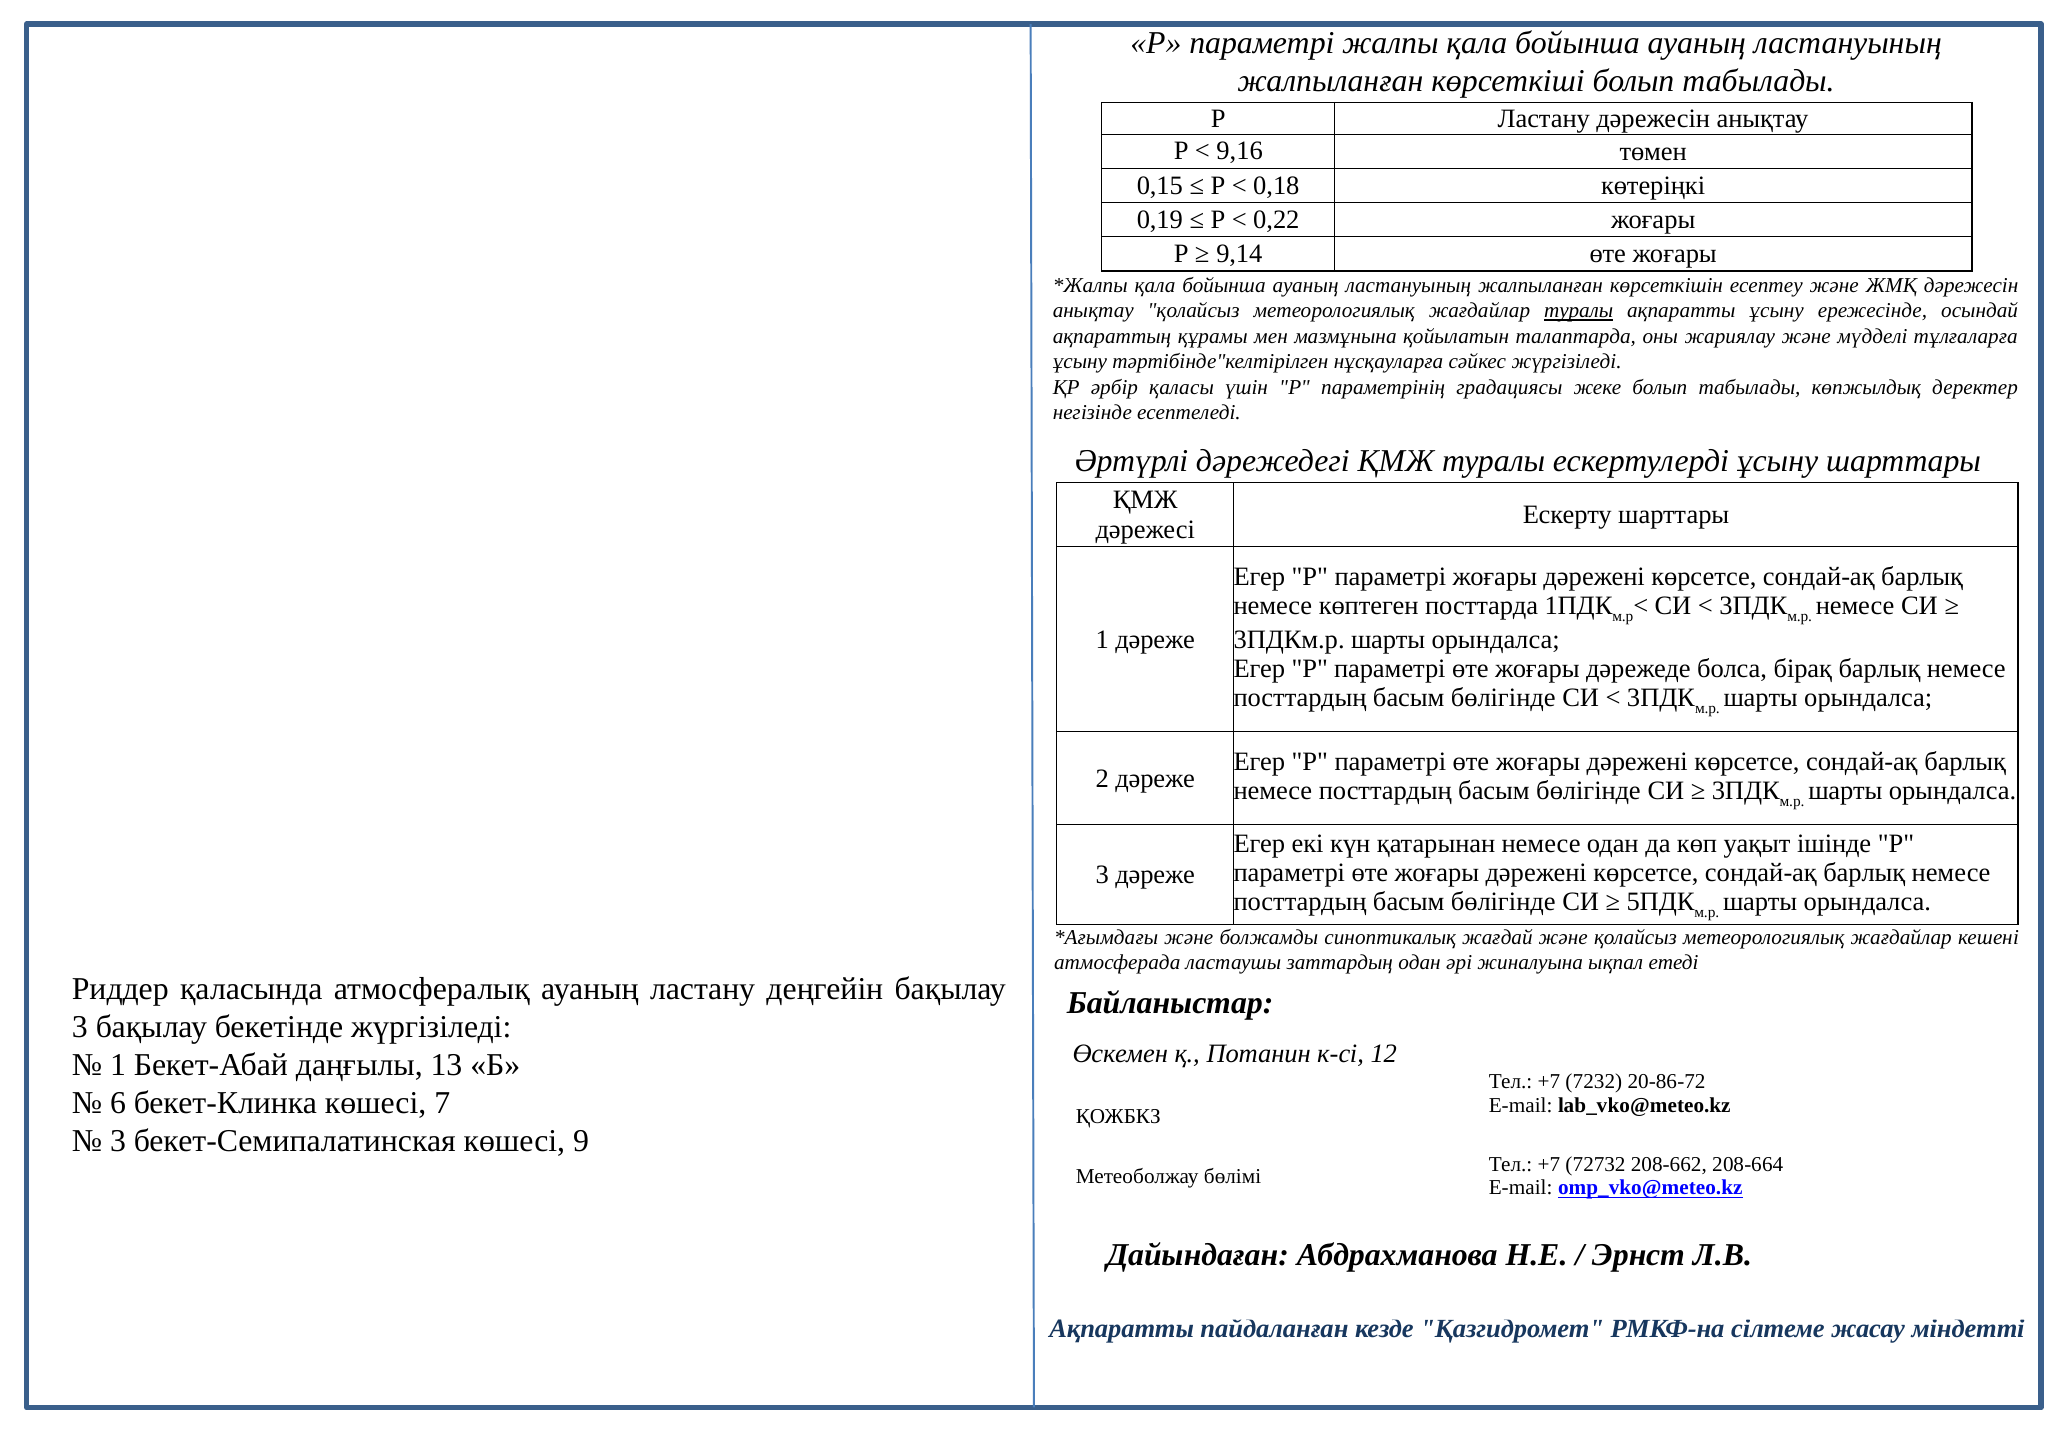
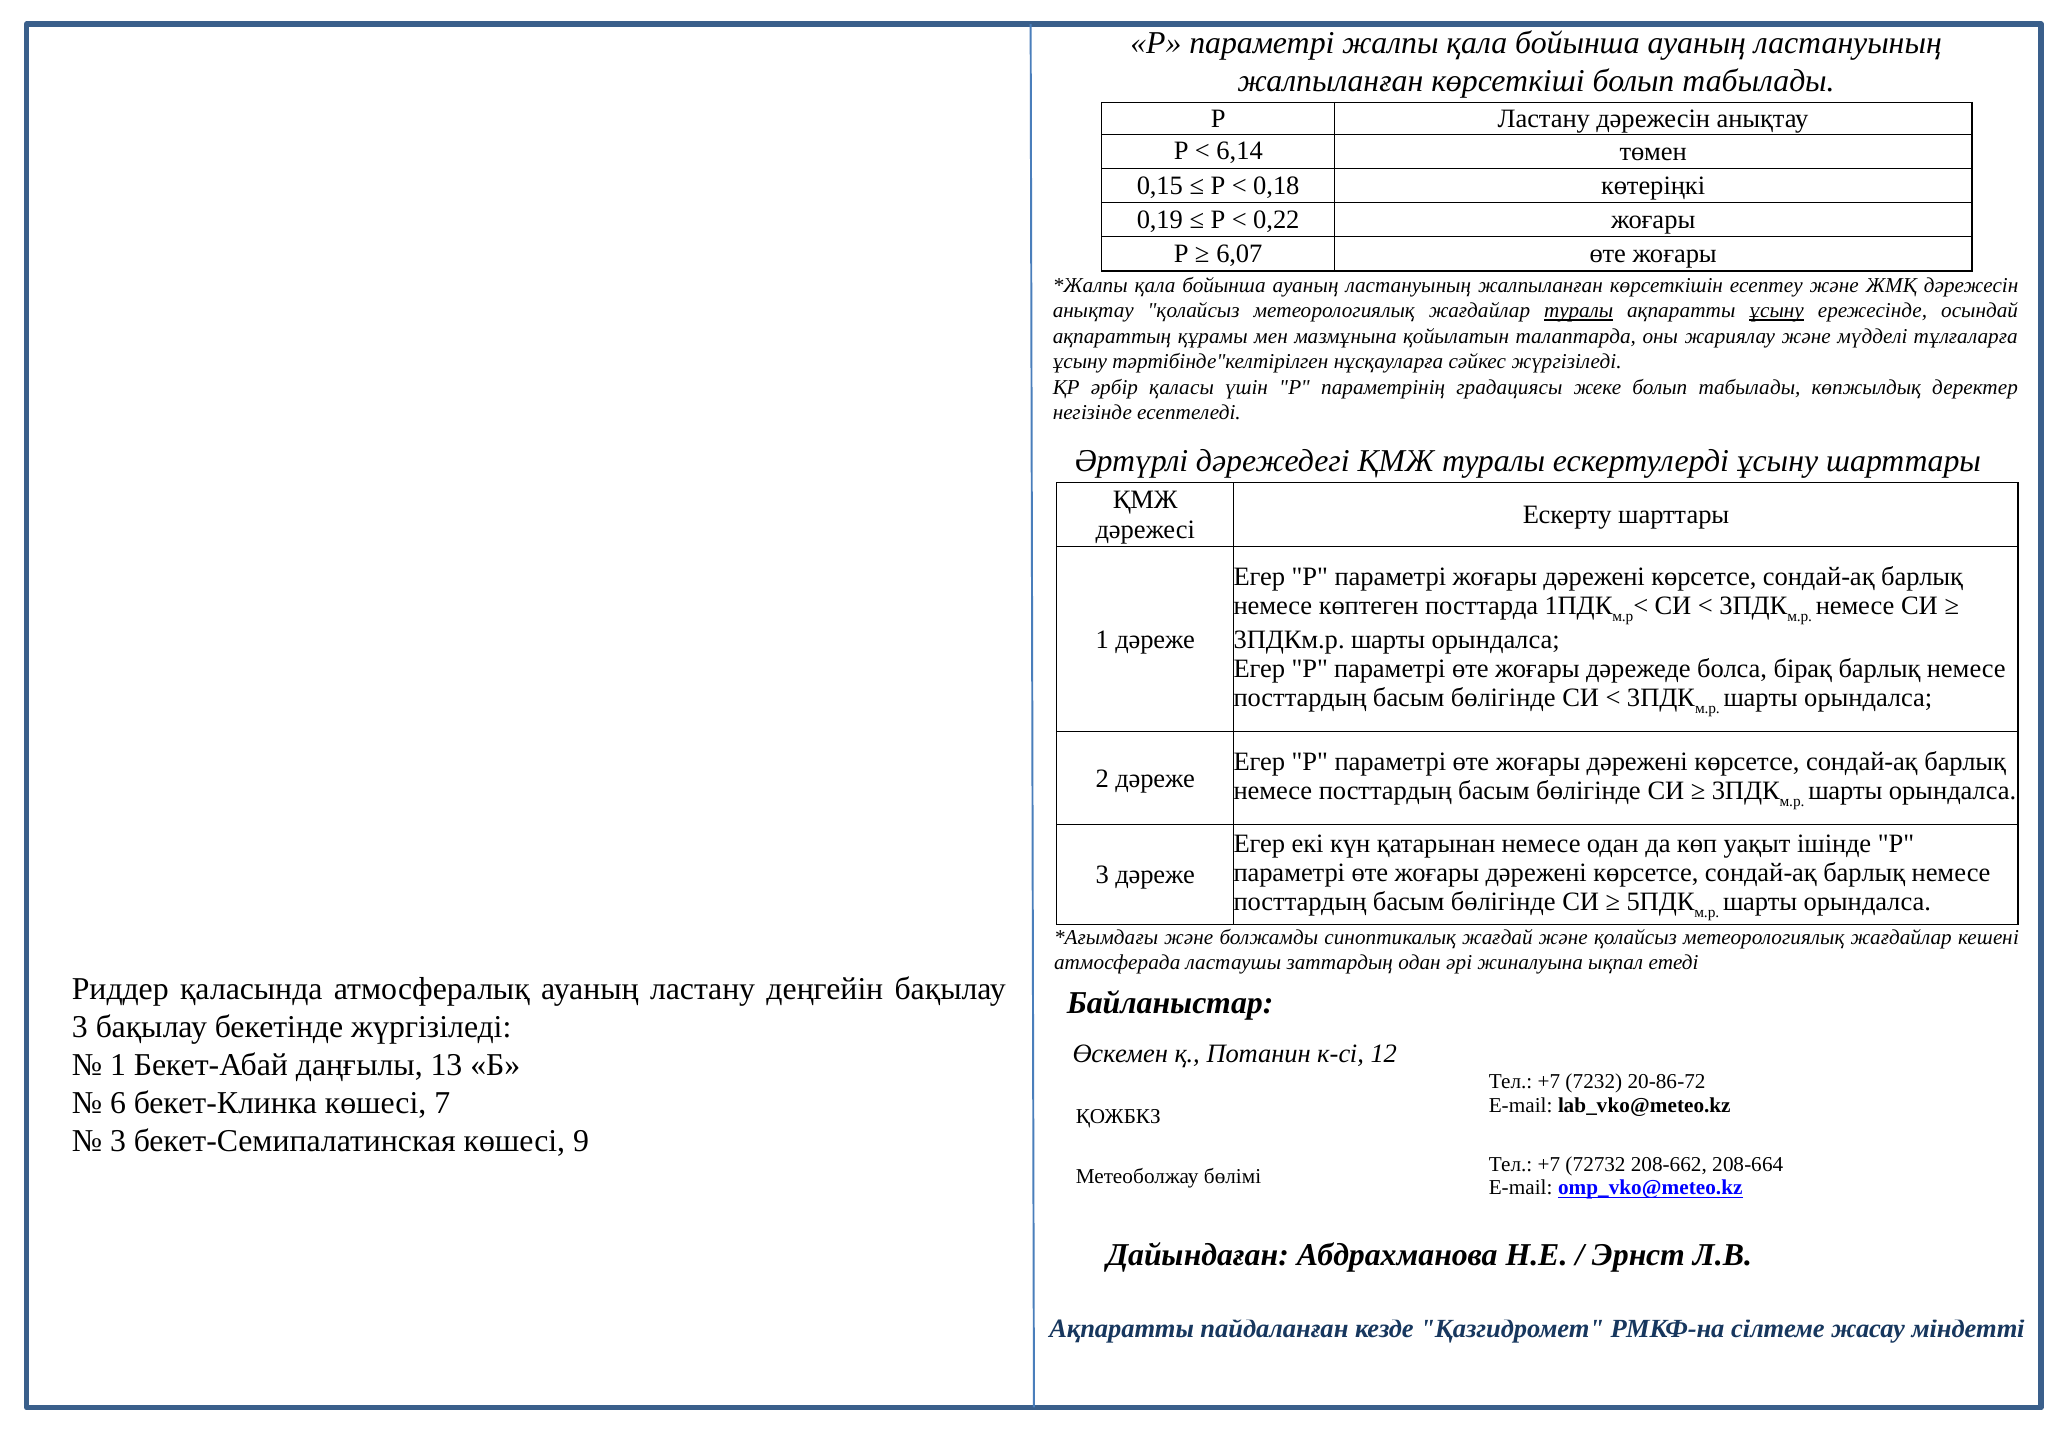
9,16: 9,16 -> 6,14 (1240, 151)
9,14: 9,14 -> 6,07 (1239, 254)
ұсыну underline: none -> present (1777, 311)
